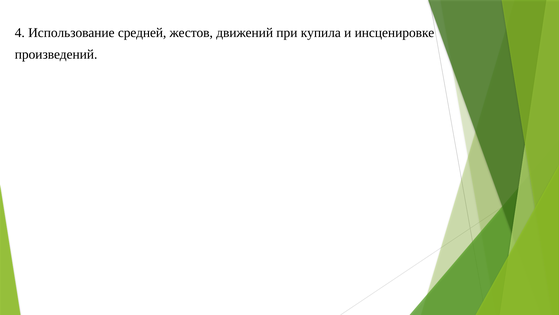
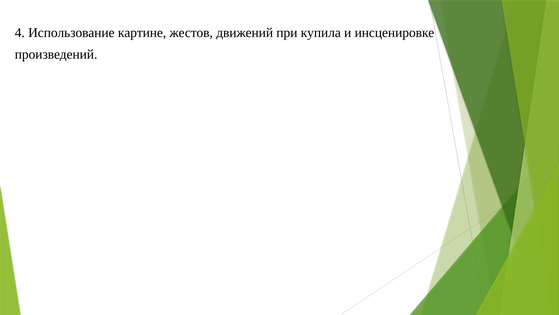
средней: средней -> картине (142, 33)
